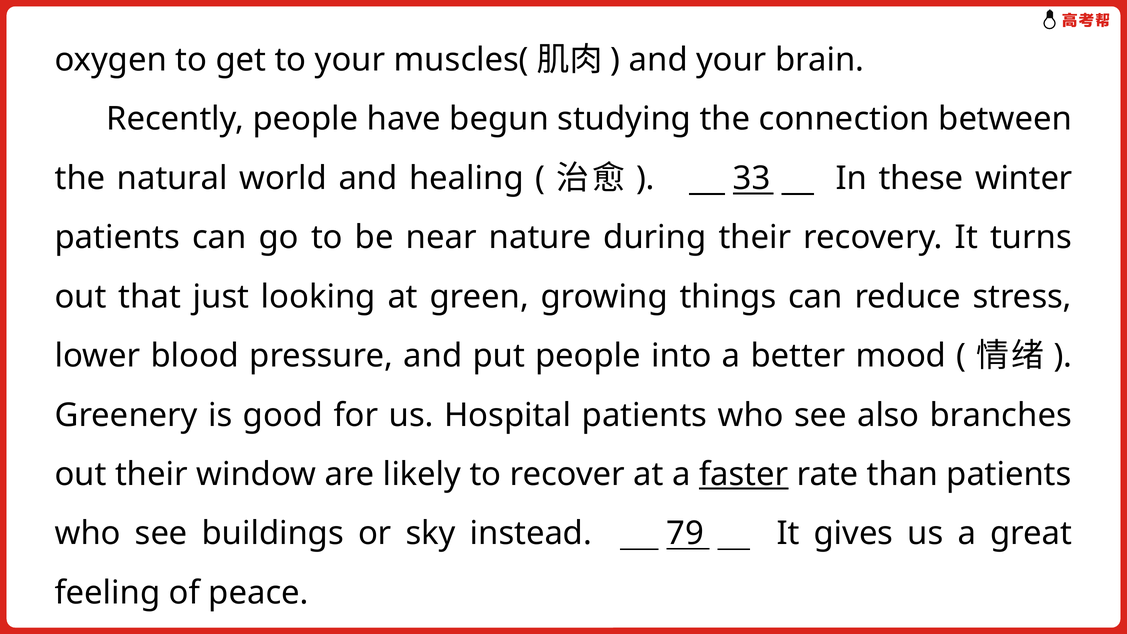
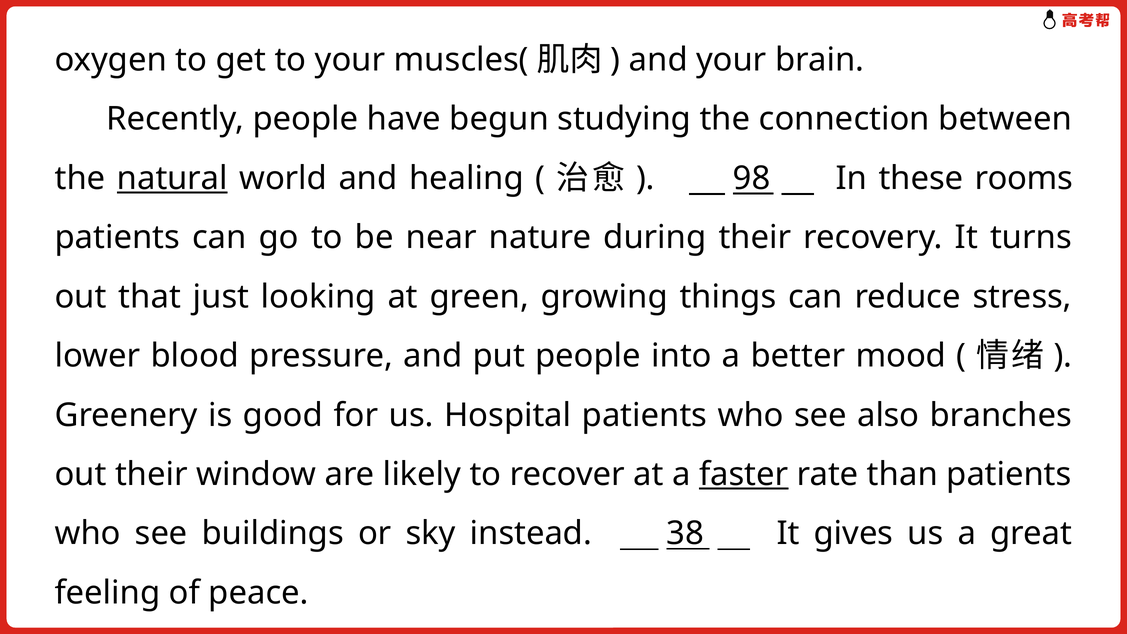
natural underline: none -> present (172, 178)
33: 33 -> 98 (752, 178)
winter: winter -> rooms (1024, 178)
79: 79 -> 38 (685, 534)
